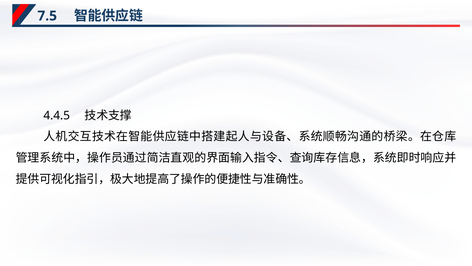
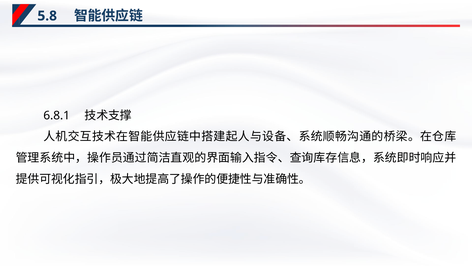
7.5: 7.5 -> 5.8 (47, 16)
4.4.5: 4.4.5 -> 6.8.1 (57, 115)
